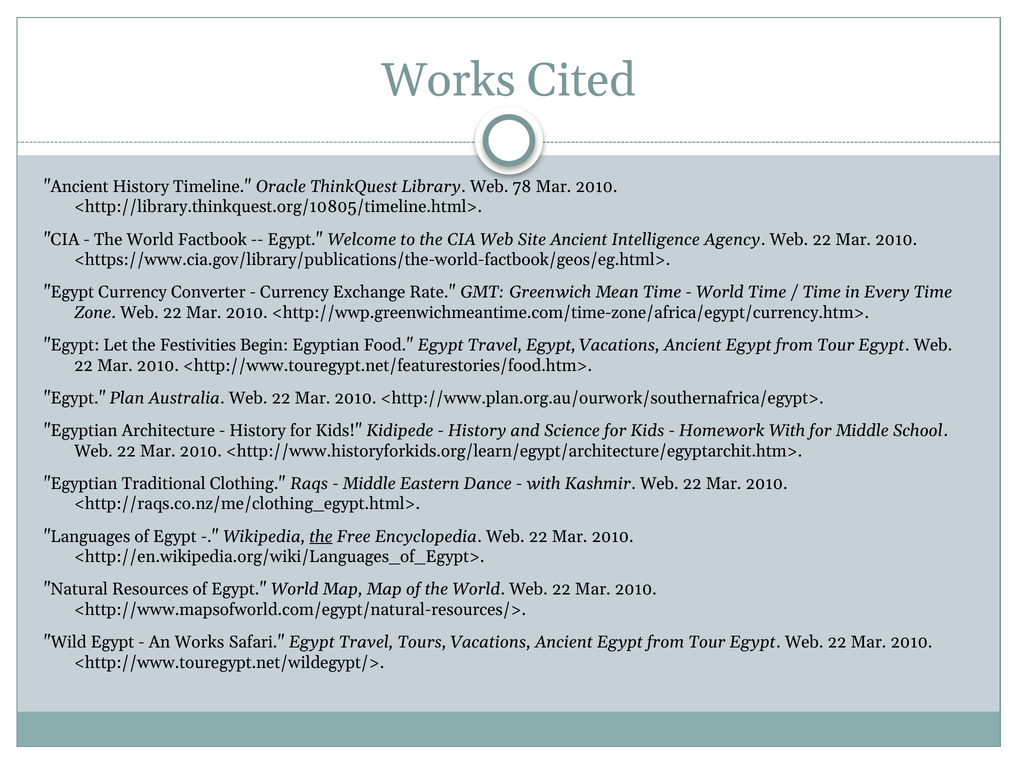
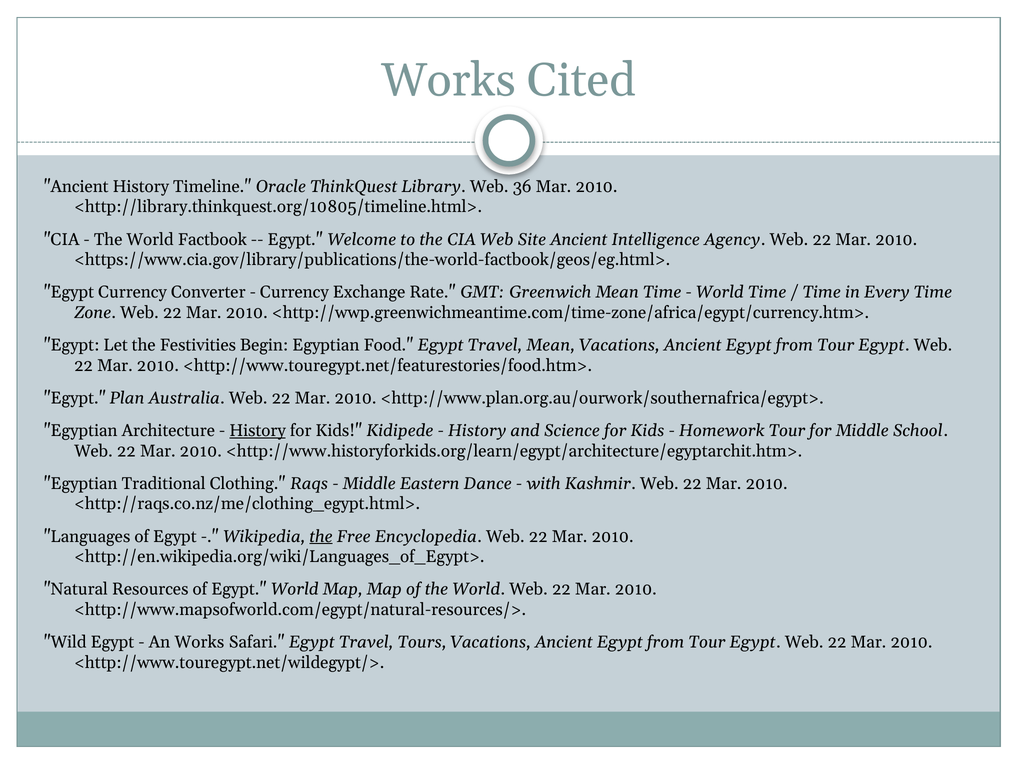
78: 78 -> 36 (522, 186)
Travel Egypt: Egypt -> Mean (551, 345)
History underline: none -> present (258, 430)
Homework With: With -> Tour (787, 430)
